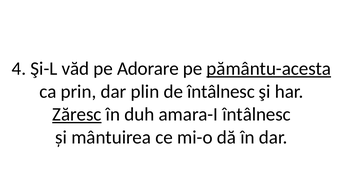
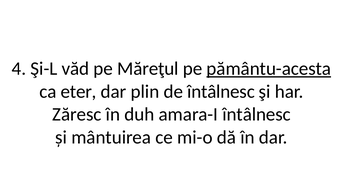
Adorare: Adorare -> Măreţul (148, 69)
prin: prin -> eter (79, 92)
Zăresc underline: present -> none (77, 114)
